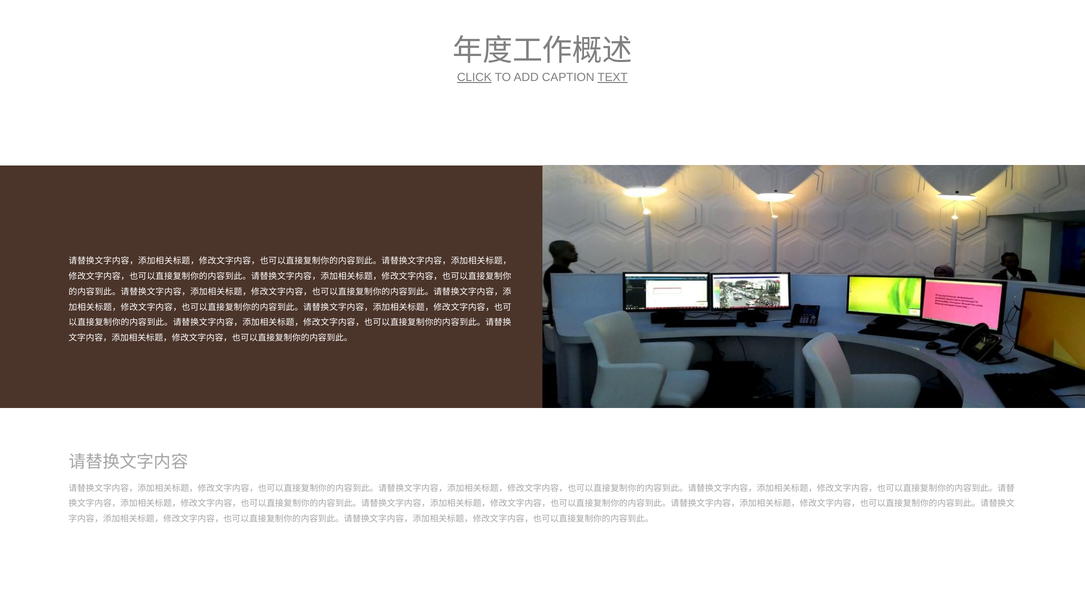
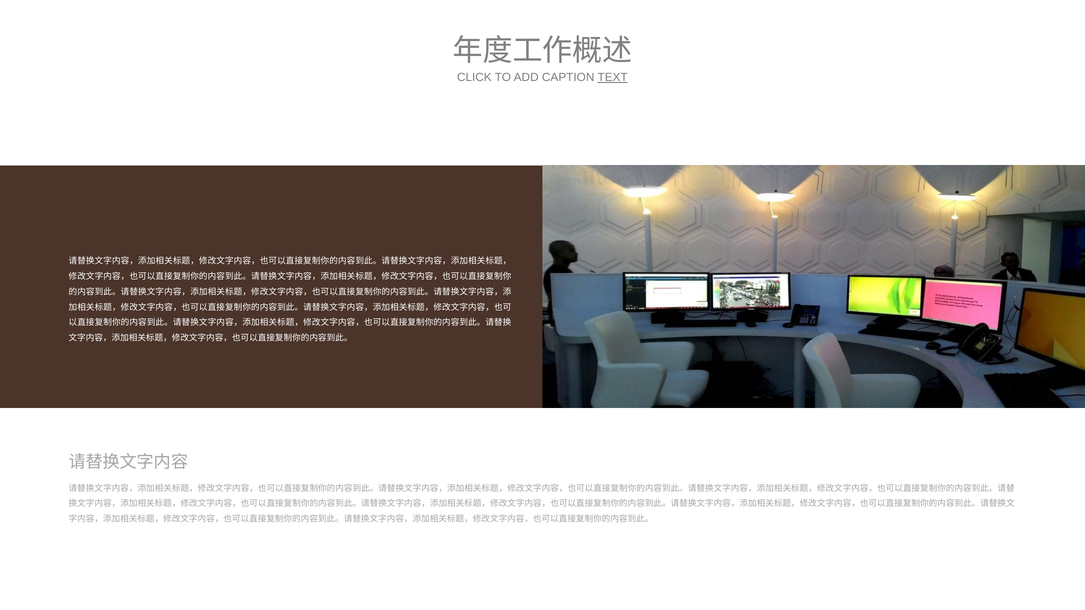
CLICK underline: present -> none (474, 77)
